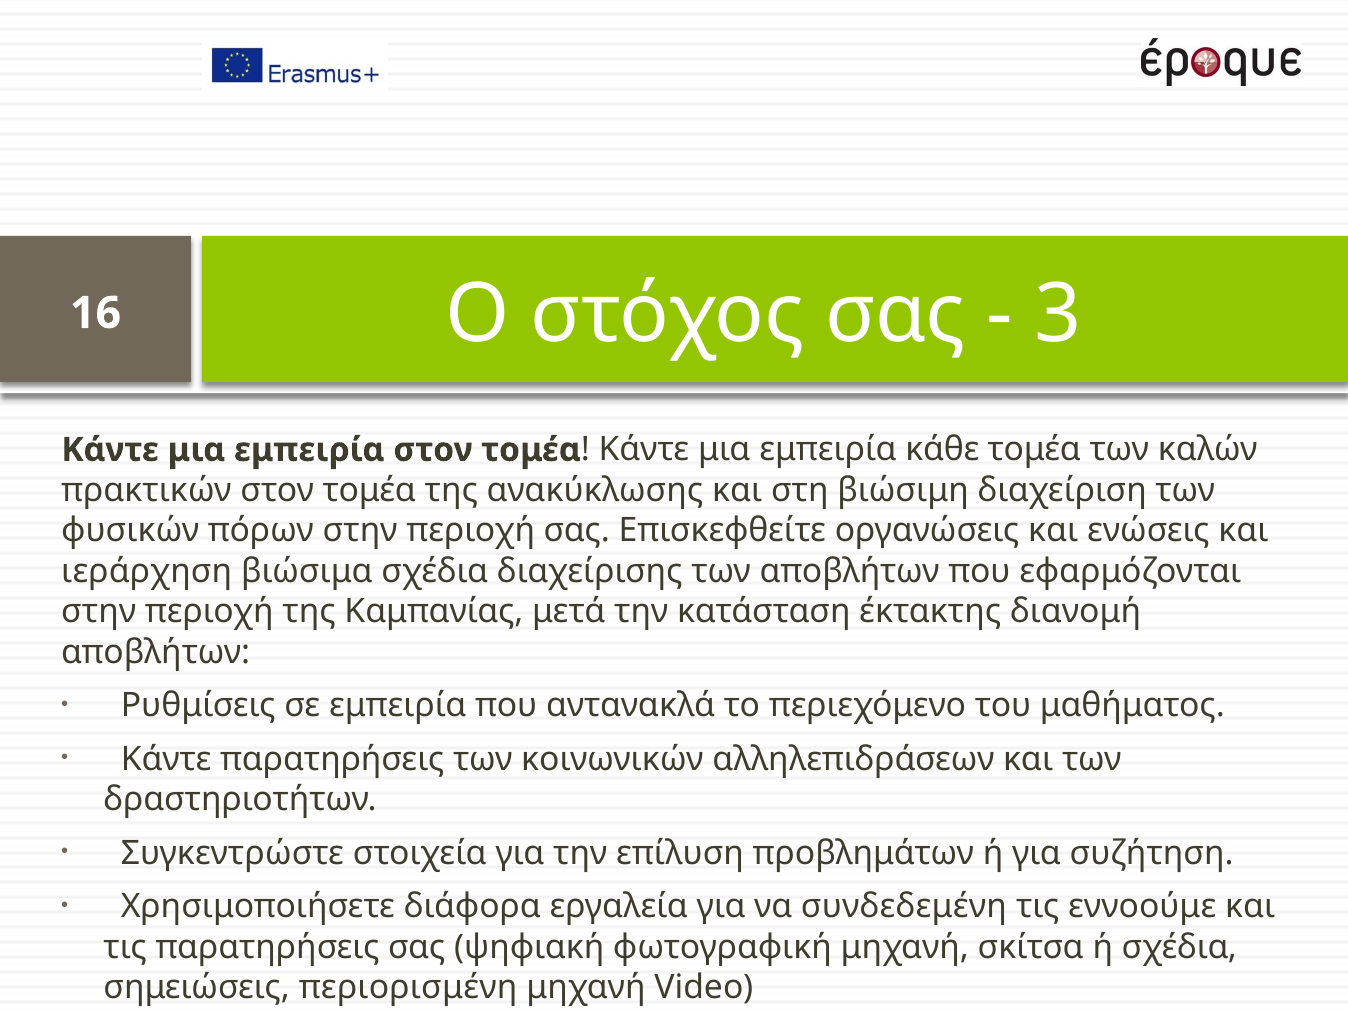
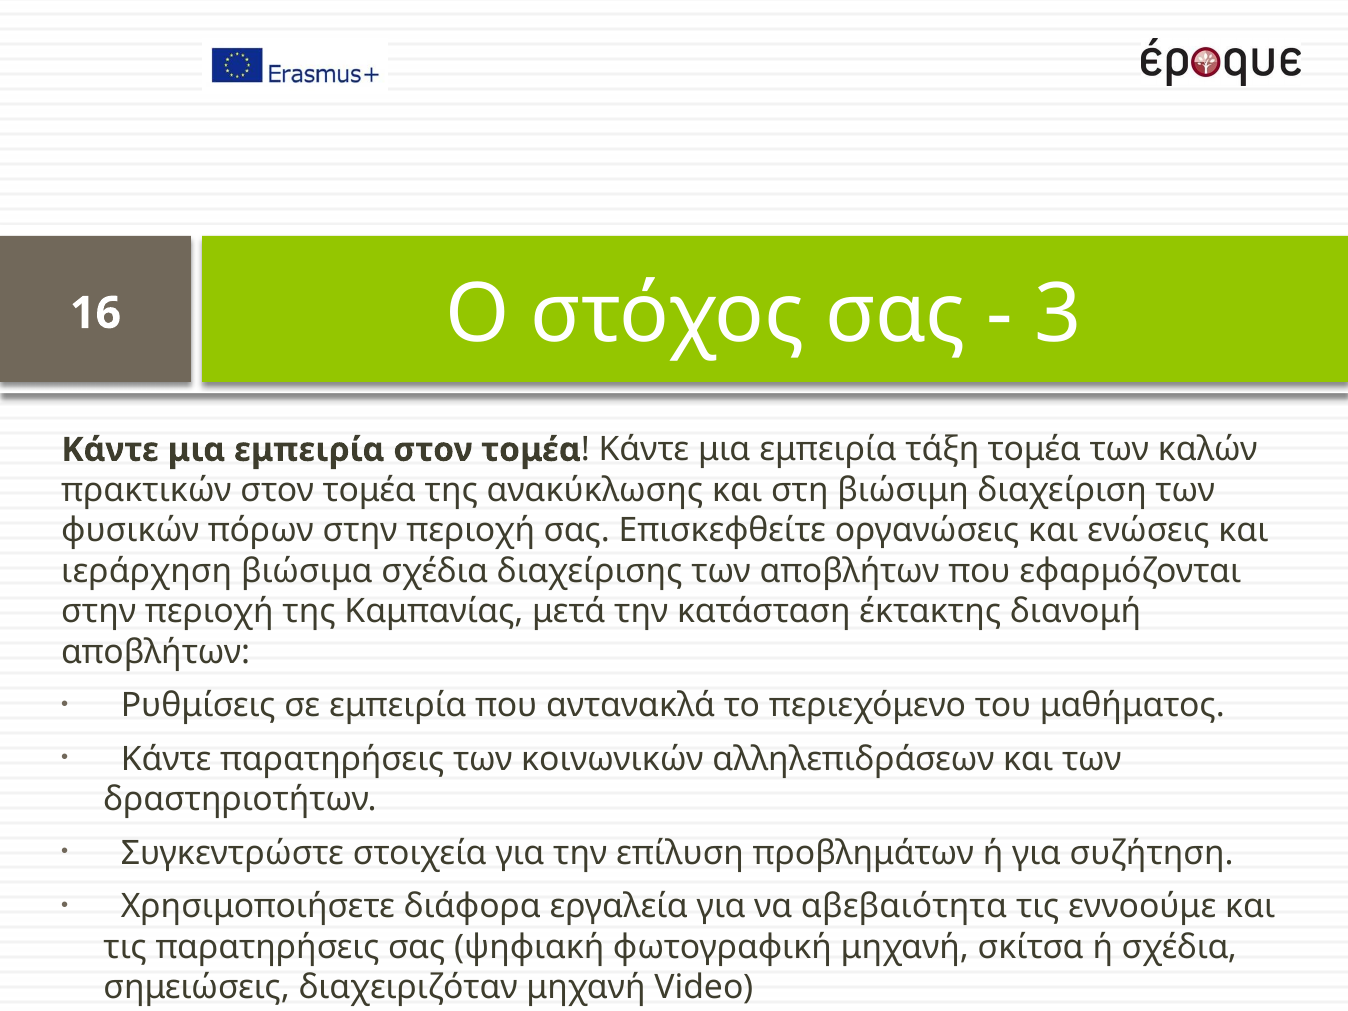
κάθε: κάθε -> τάξη (942, 450)
συνδεδεμένη: συνδεδεμένη -> αβεβαιότητα (904, 907)
περιορισμένη: περιορισμένη -> διαχειριζόταν (408, 988)
